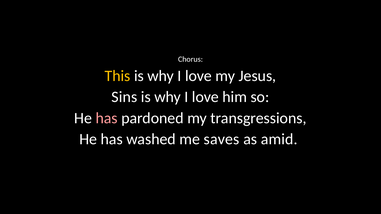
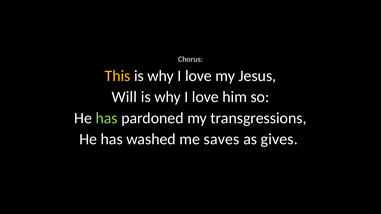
Sins: Sins -> Will (124, 97)
has colour: pink -> light green (107, 118)
amid: amid -> gives (279, 139)
